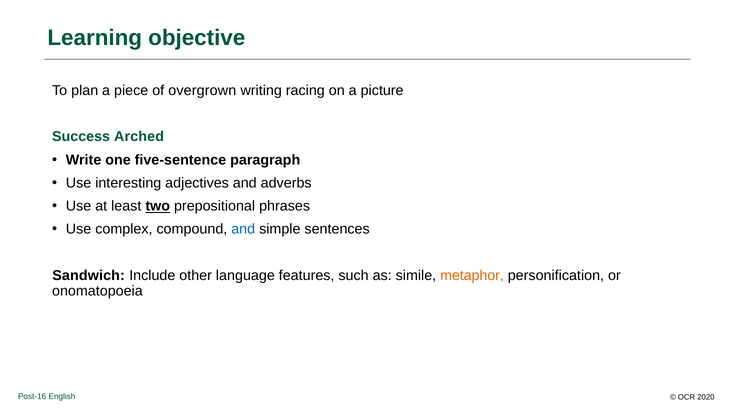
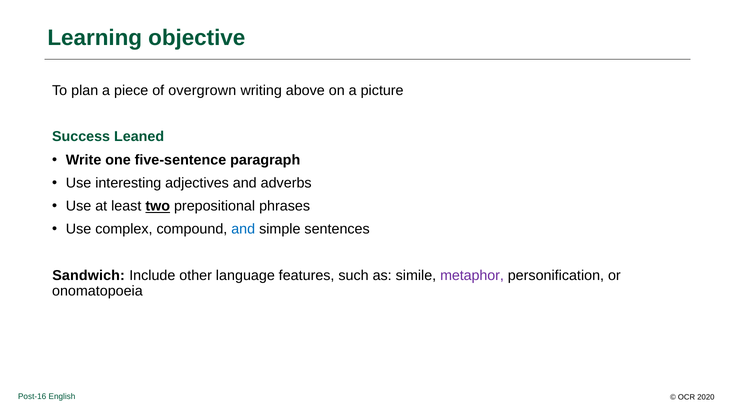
racing: racing -> above (305, 91)
Arched: Arched -> Leaned (139, 137)
metaphor colour: orange -> purple (472, 276)
